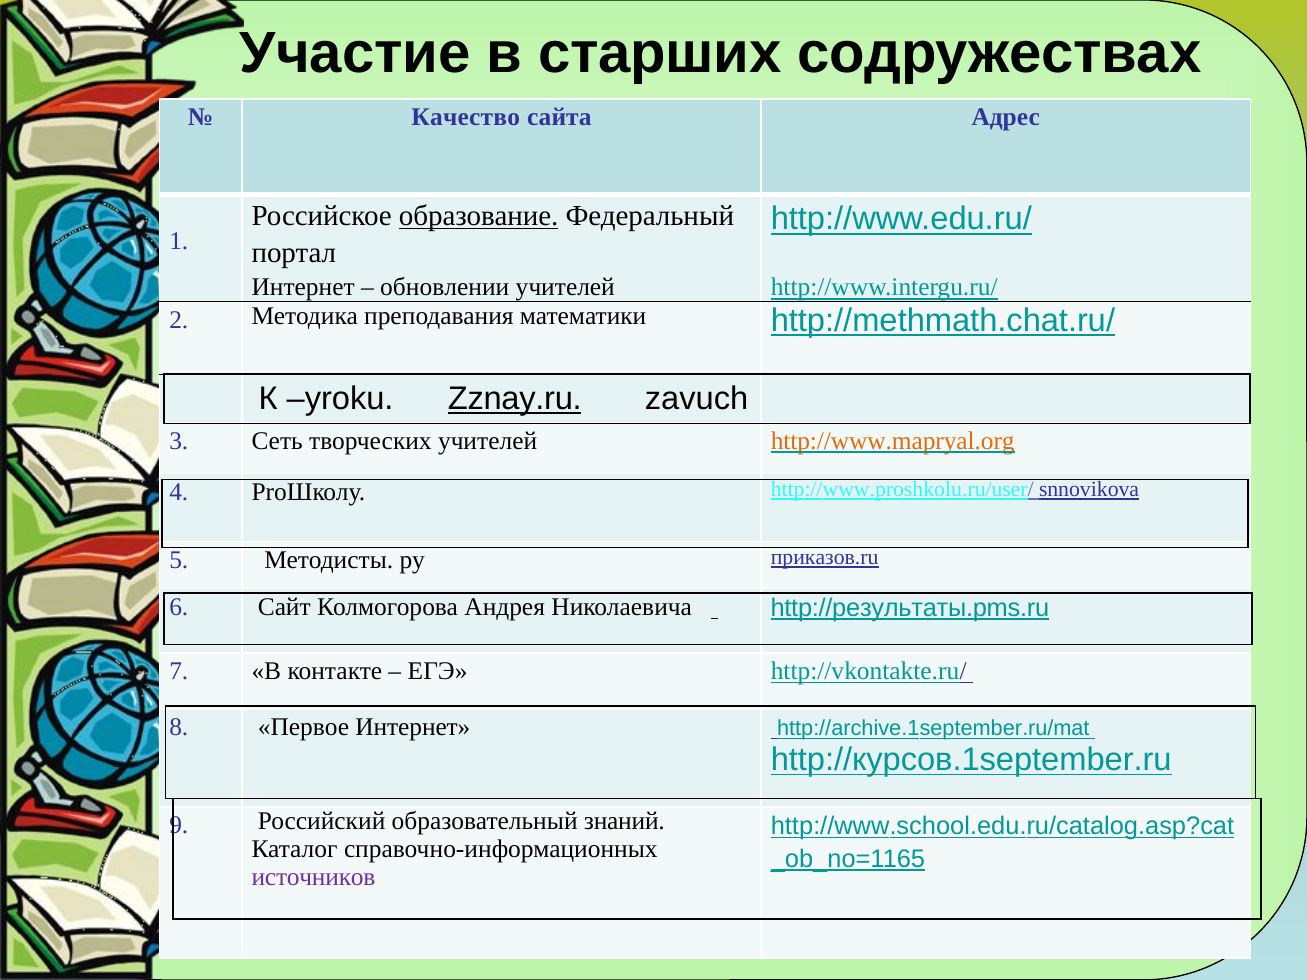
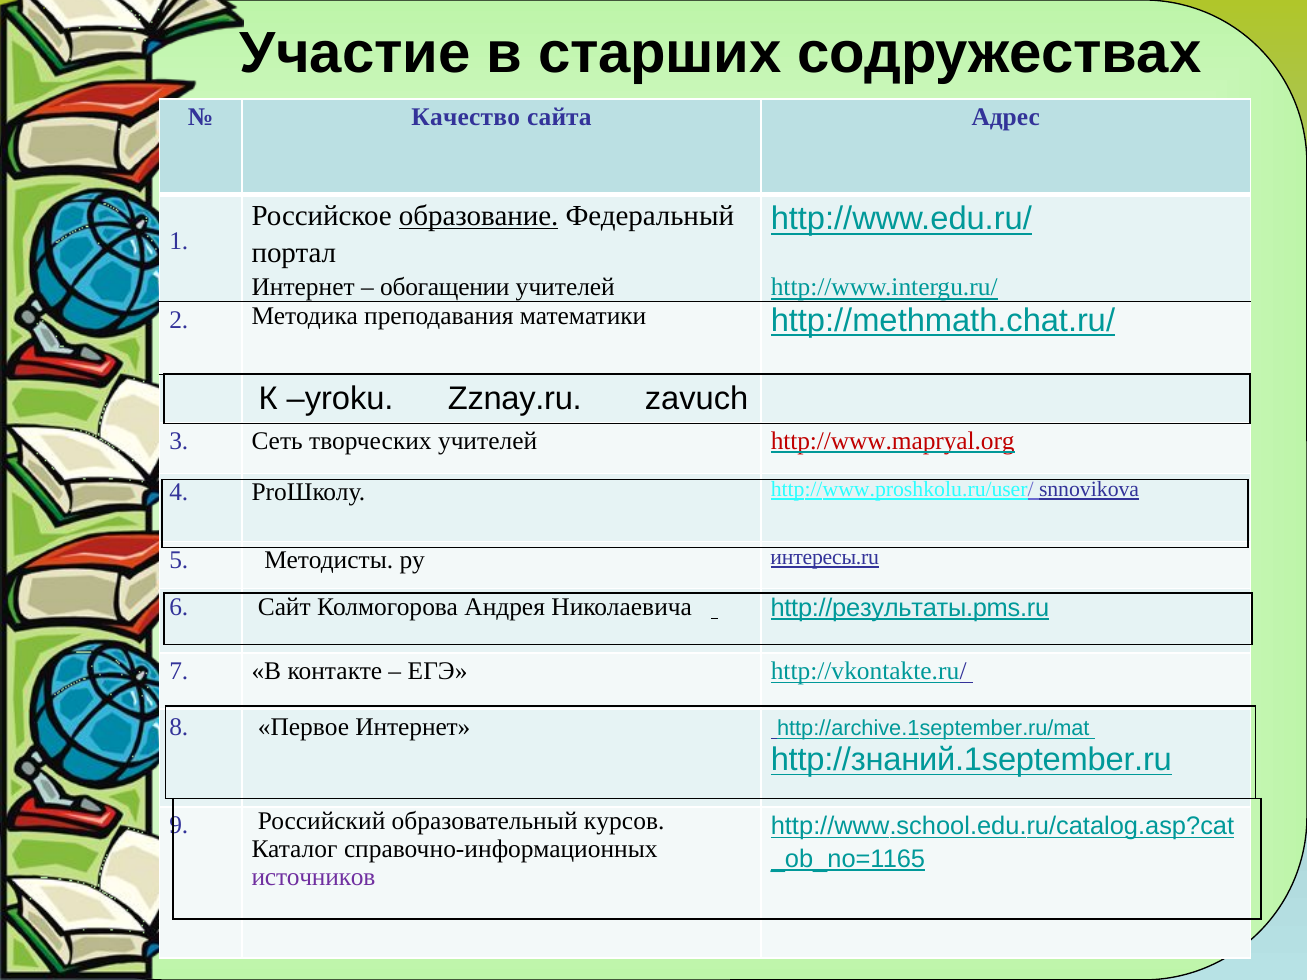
обновлении: обновлении -> обогащении (445, 288)
Zznay.ru underline: present -> none (515, 399)
http://www.mapryal.org colour: orange -> red (893, 441)
приказов.ru: приказов.ru -> интересы.ru (825, 558)
http://курсов.1september.ru: http://курсов.1september.ru -> http://знаний.1september.ru (971, 760)
знаний: знаний -> курсов (624, 822)
